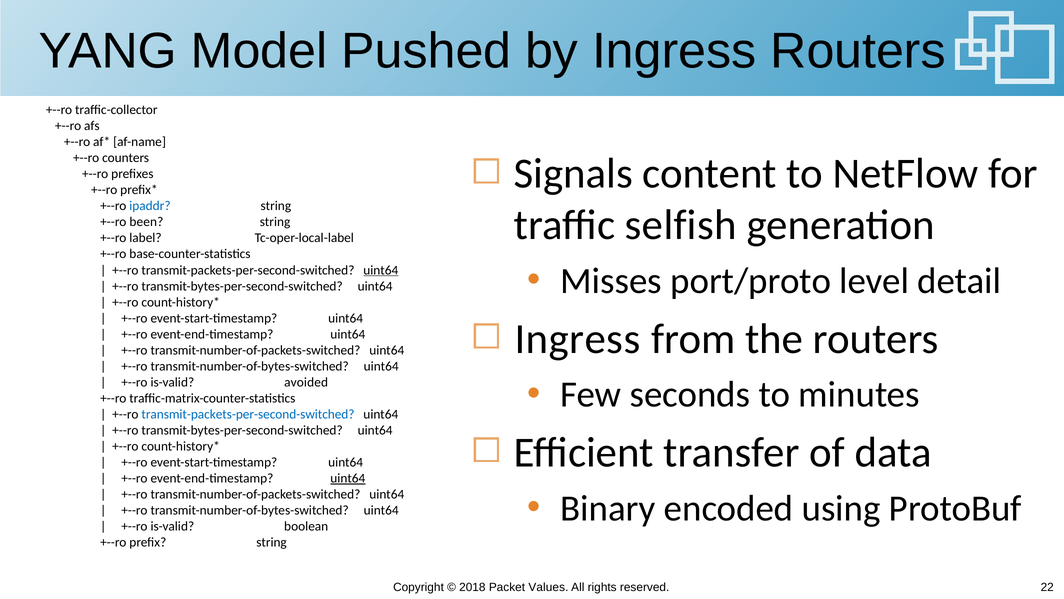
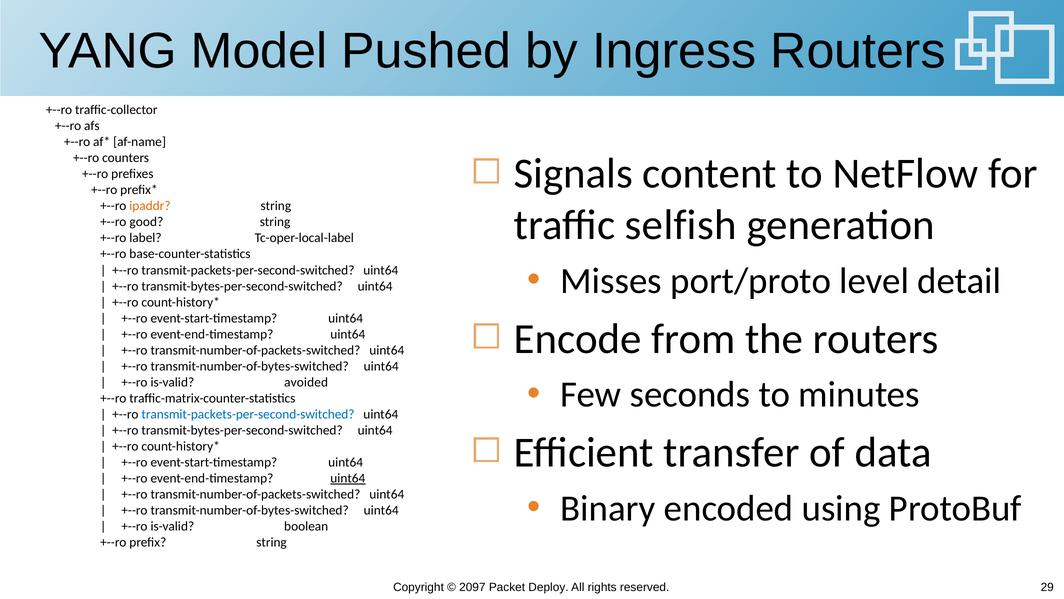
ipaddr colour: blue -> orange (150, 206)
been: been -> good (146, 222)
uint64 underline: present -> none (381, 270)
Ingress: Ingress -> Encode (578, 339)
2018: 2018 -> 2097 (472, 587)
Values: Values -> Deploy (548, 587)
22: 22 -> 29 (1047, 587)
